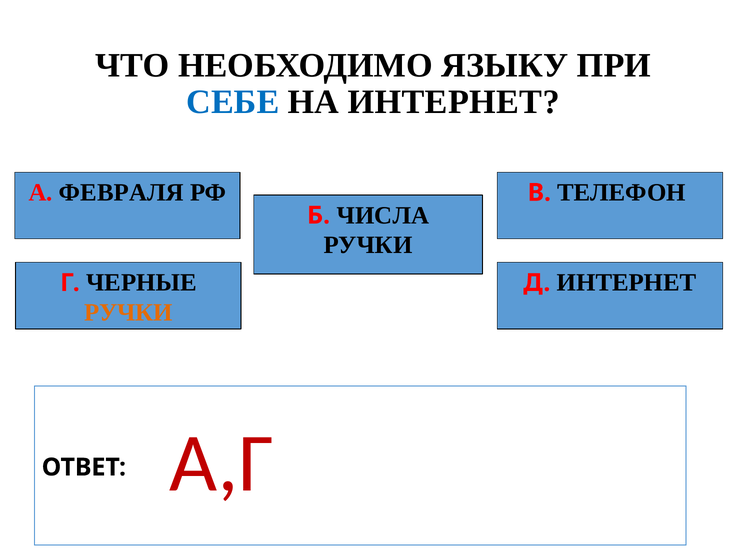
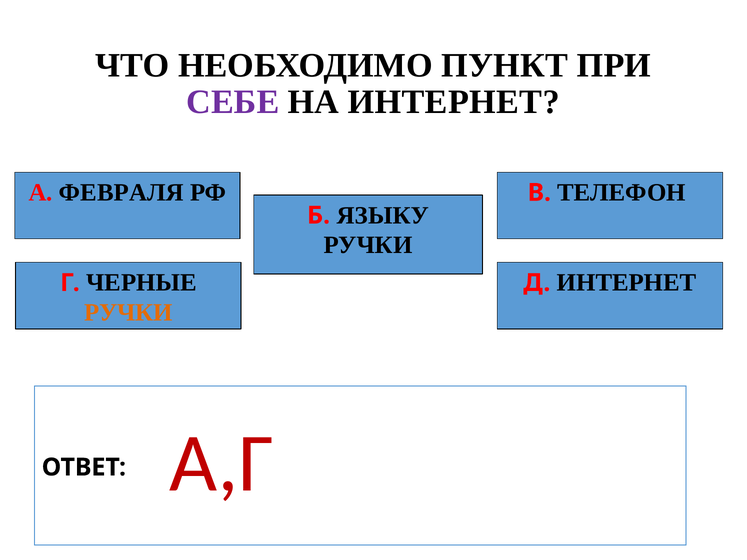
ЯЗЫКУ: ЯЗЫКУ -> ПУНКТ (505, 65)
СЕБЕ colour: blue -> purple (233, 102)
ЧИСЛА: ЧИСЛА -> ЯЗЫКУ (383, 215)
